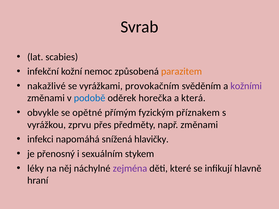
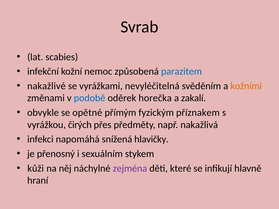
parazitem colour: orange -> blue (182, 72)
provokačním: provokačním -> nevyléčitelná (152, 86)
kožními colour: purple -> orange (246, 86)
která: která -> zakalí (193, 98)
zprvu: zprvu -> čirých (80, 125)
např změnami: změnami -> nakažlivá (199, 125)
léky: léky -> kůži (36, 169)
